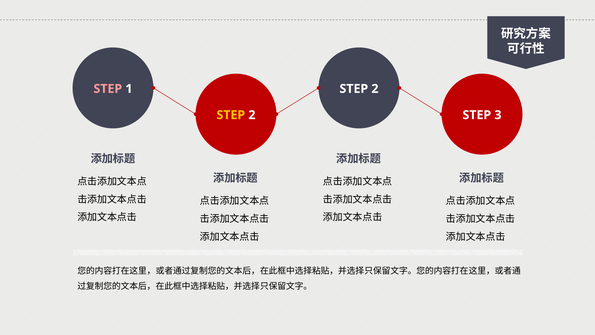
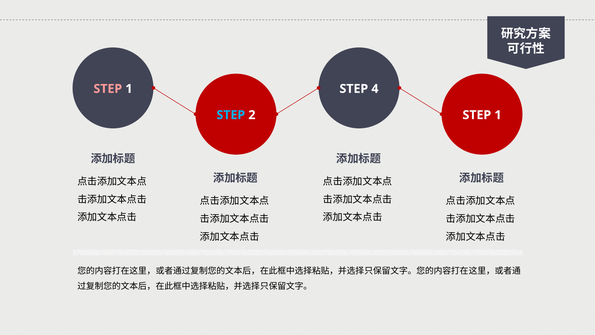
2: 2 -> 4 (375, 89)
STEP colour: yellow -> light blue (231, 115)
3: 3 -> 1 (498, 115)
